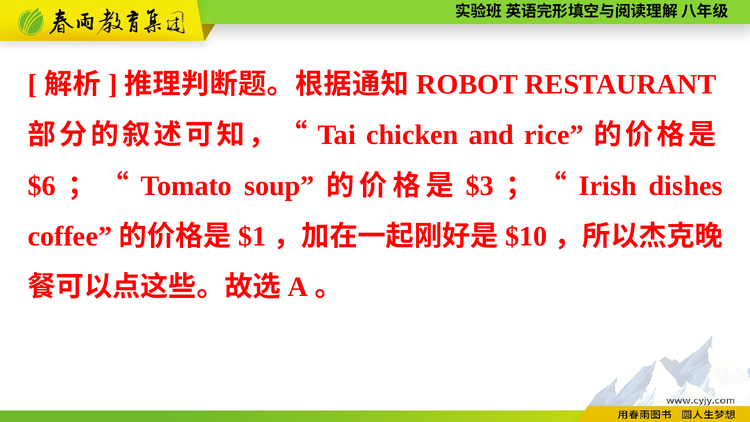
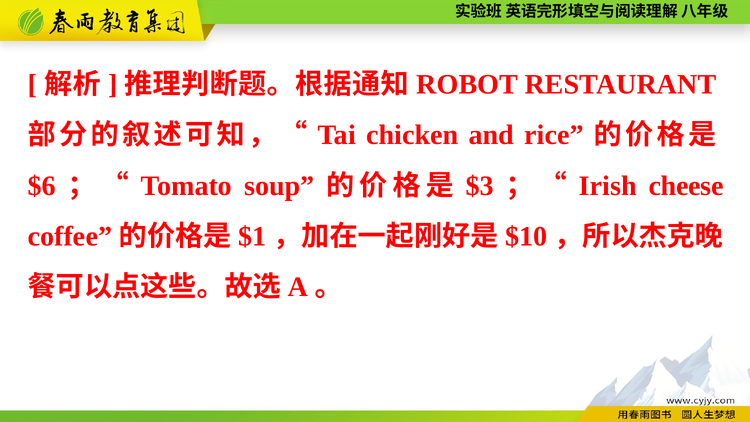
dishes: dishes -> cheese (686, 186)
